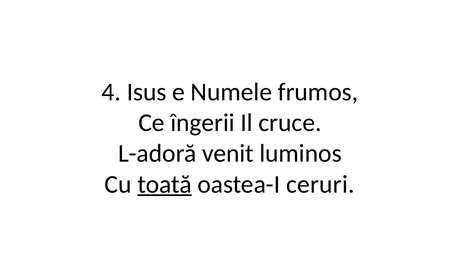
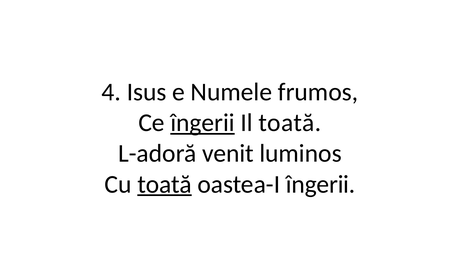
îngerii underline: none -> present (203, 123)
Il cruce: cruce -> toată (290, 123)
oastea-I ceruri: ceruri -> îngerii (321, 184)
